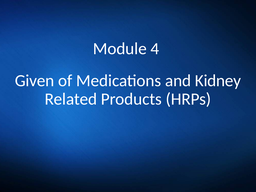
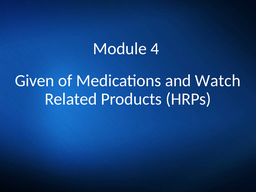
Kidney: Kidney -> Watch (218, 81)
